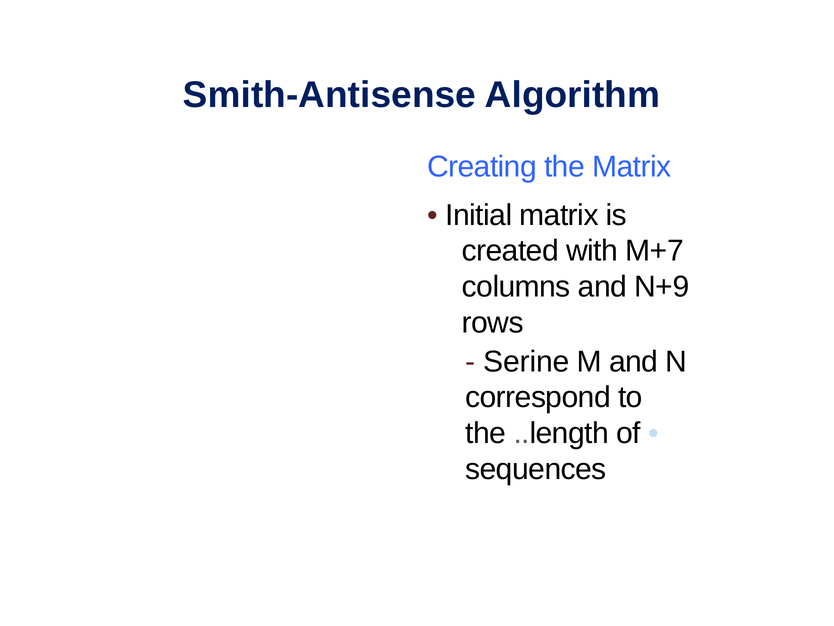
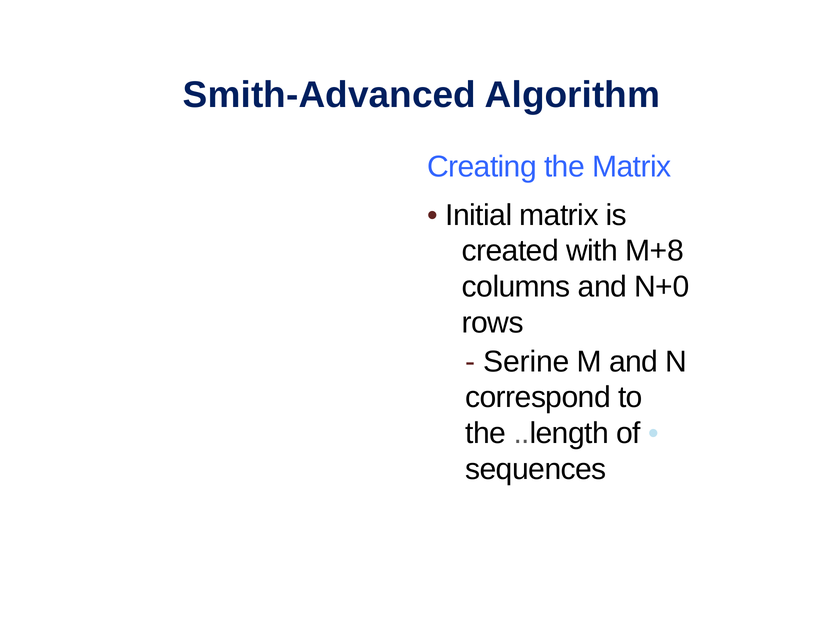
Smith-Antisense: Smith-Antisense -> Smith-Advanced (329, 95)
M+7: M+7 -> M+8 (654, 251)
N+9: N+9 -> N+0 (662, 287)
